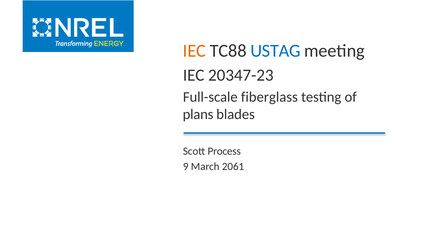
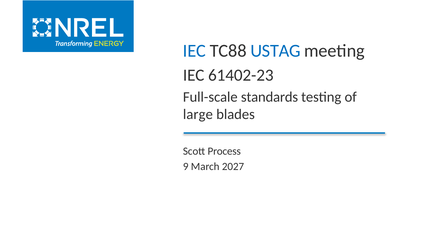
IEC colour: orange -> blue (194, 51)
20347-23: 20347-23 -> 61402-23 (241, 75)
fiberglass: fiberglass -> standards (270, 97)
plans: plans -> large (198, 114)
2061: 2061 -> 2027 (233, 167)
